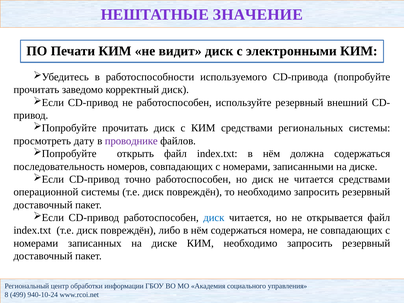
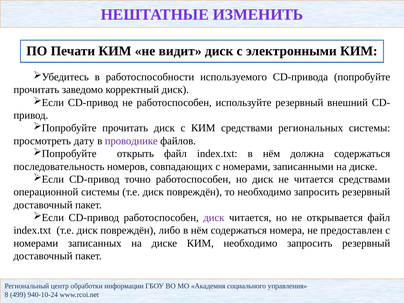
ЗНАЧЕНИЕ: ЗНАЧЕНИЕ -> ИЗМЕНИТЬ (258, 15)
диск colour: blue -> purple (214, 218)
не совпадающих: совпадающих -> предоставлен (351, 230)
